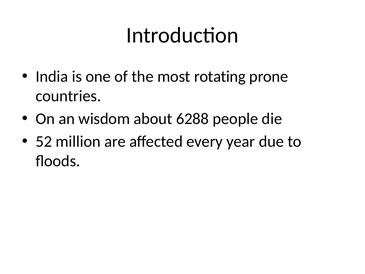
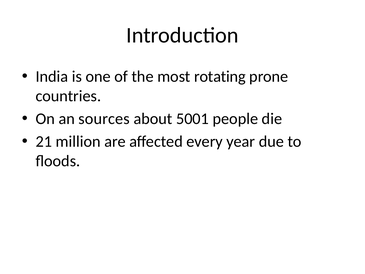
wisdom: wisdom -> sources (104, 119)
6288: 6288 -> 5001 (192, 119)
52: 52 -> 21 (44, 141)
